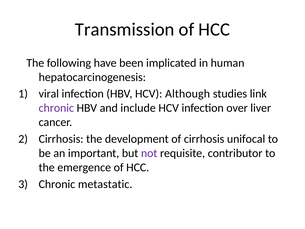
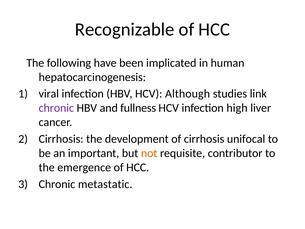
Transmission: Transmission -> Recognizable (125, 30)
include: include -> fullness (138, 108)
over: over -> high (237, 108)
not colour: purple -> orange (149, 153)
